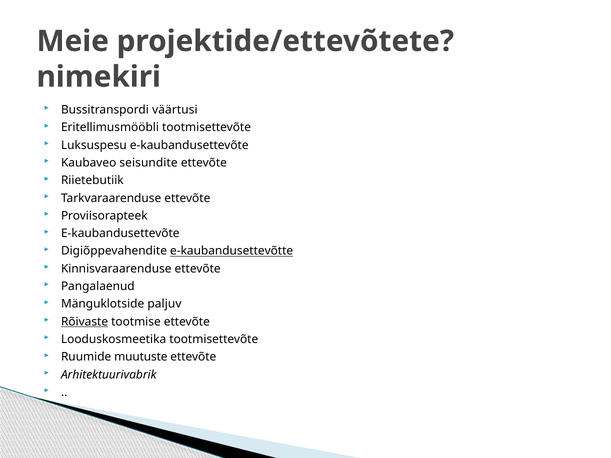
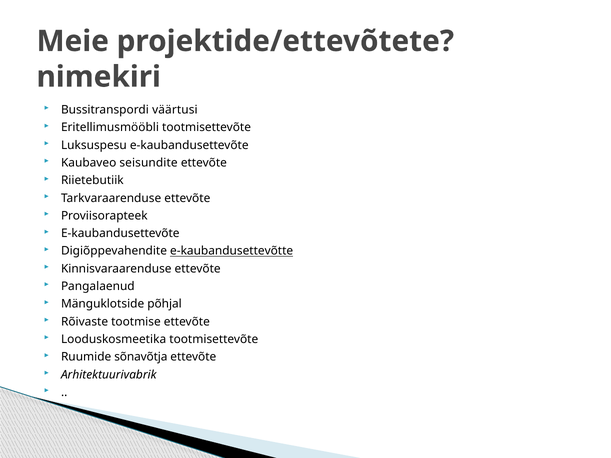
paljuv: paljuv -> põhjal (165, 304)
Rõivaste underline: present -> none (85, 322)
muutuste: muutuste -> sõnavõtja (141, 357)
